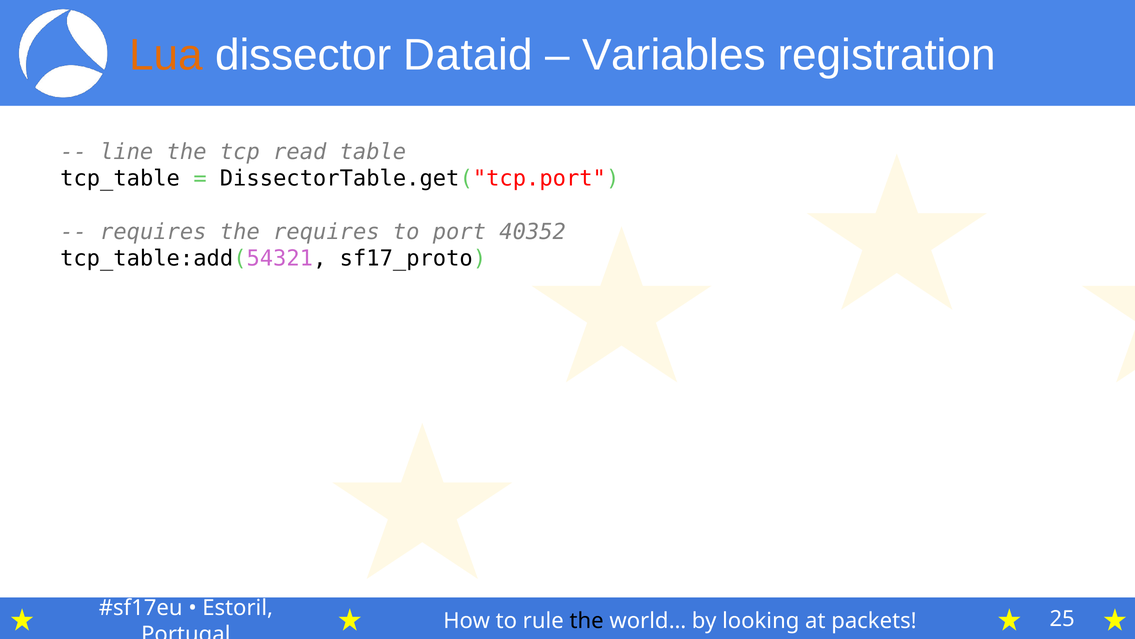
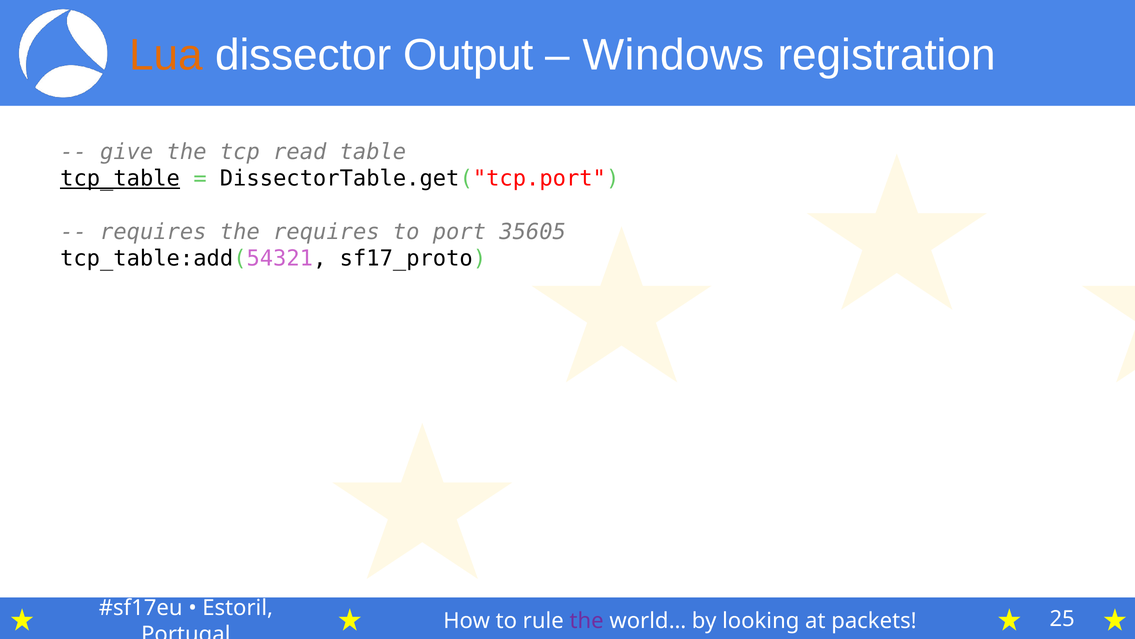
Dataid: Dataid -> Output (469, 55)
Variables: Variables -> Windows (674, 55)
line: line -> give (127, 152)
tcp_table underline: none -> present (120, 178)
40352: 40352 -> 35605 (533, 232)
the colour: black -> purple (587, 620)
